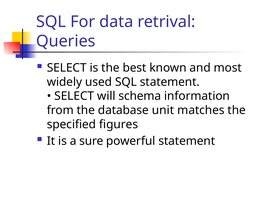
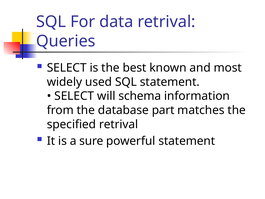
unit: unit -> part (163, 110)
specified figures: figures -> retrival (119, 124)
